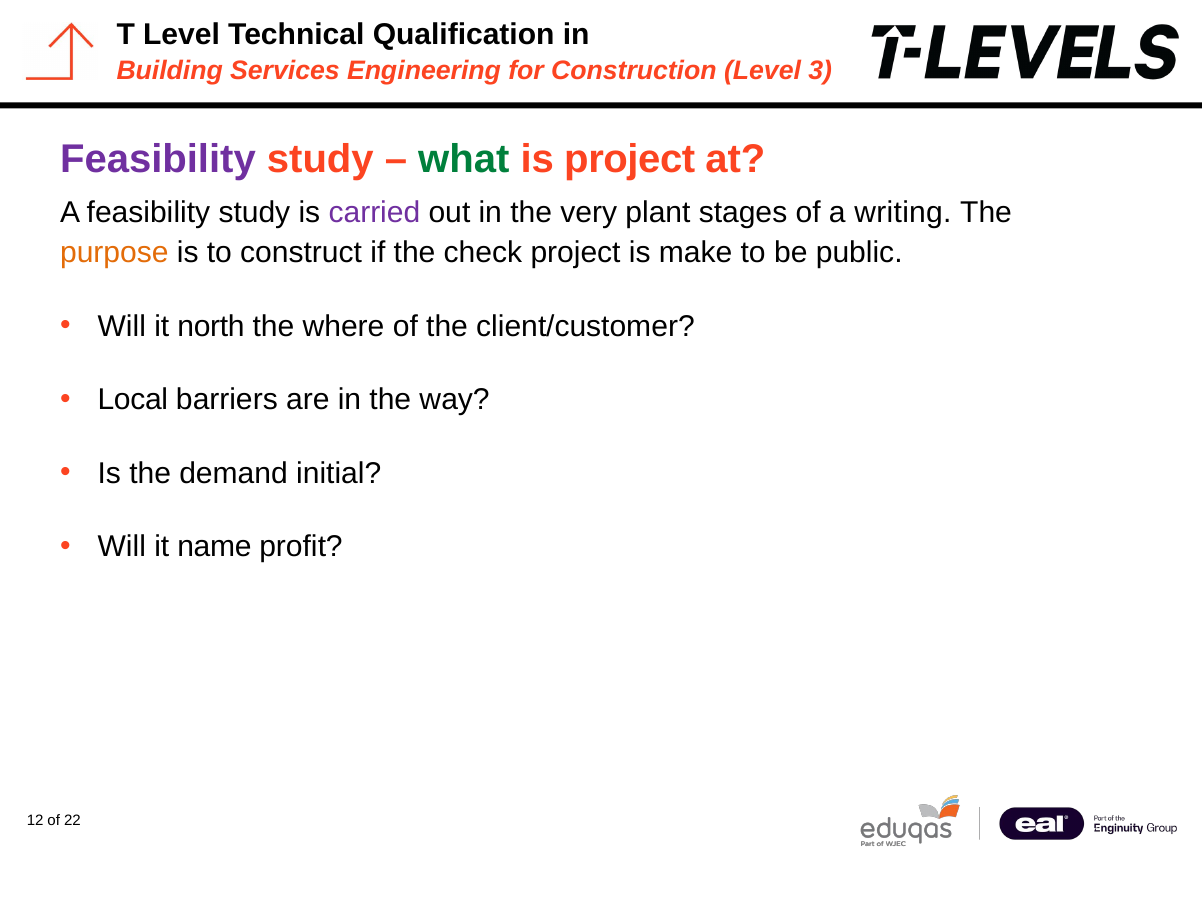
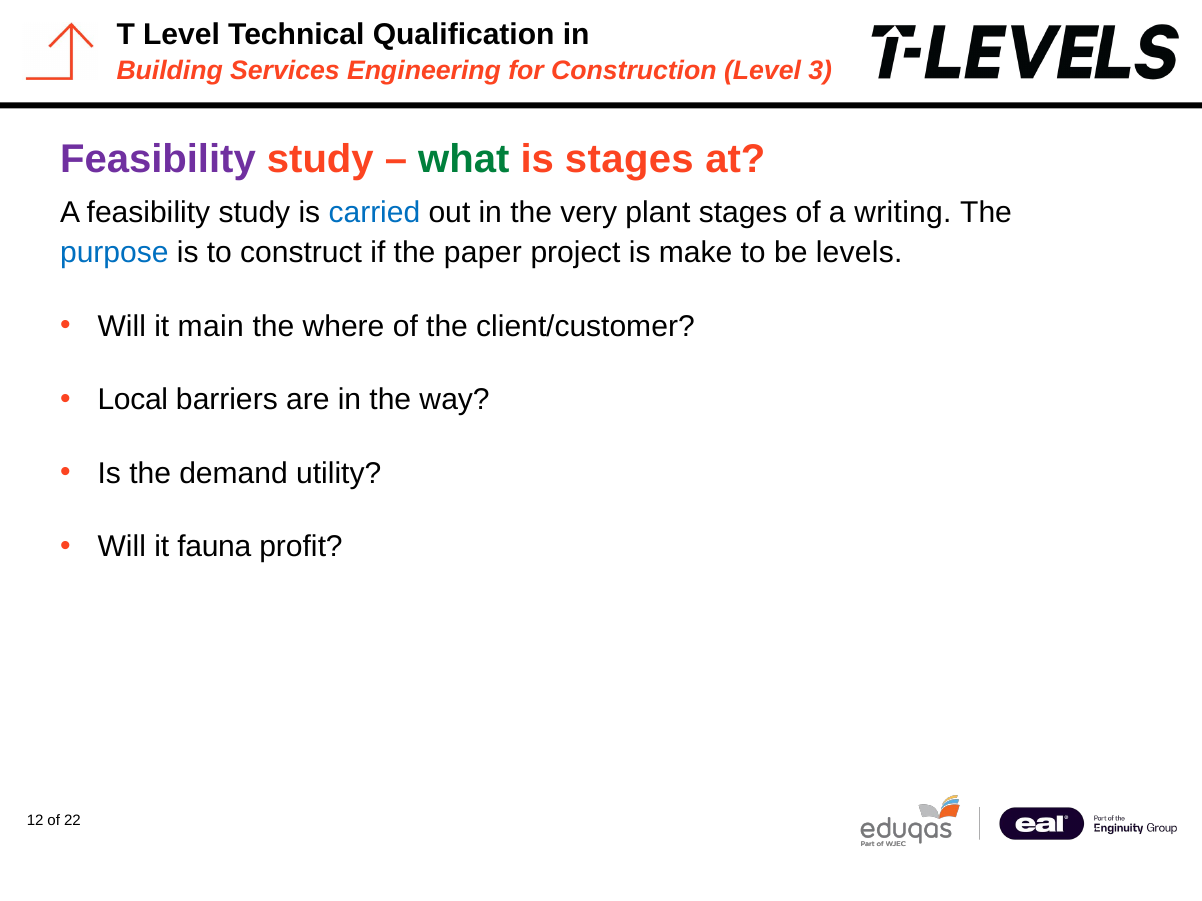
is project: project -> stages (629, 159)
carried colour: purple -> blue (374, 213)
purpose colour: orange -> blue (114, 253)
check: check -> paper (483, 253)
public: public -> levels (859, 253)
north: north -> main (211, 327)
initial: initial -> utility (339, 474)
name: name -> fauna (214, 547)
